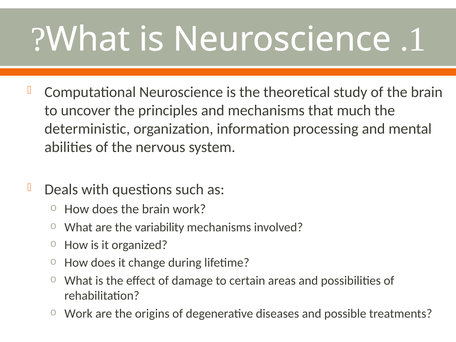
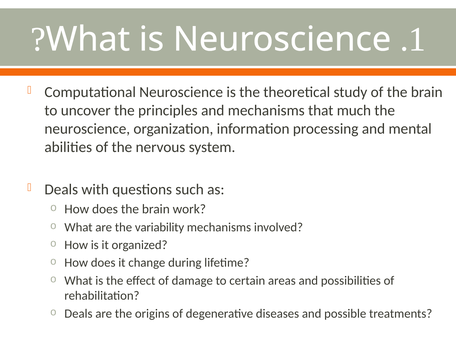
deterministic: deterministic -> neuroscience (87, 129)
Work: Work -> Deals (78, 313)
